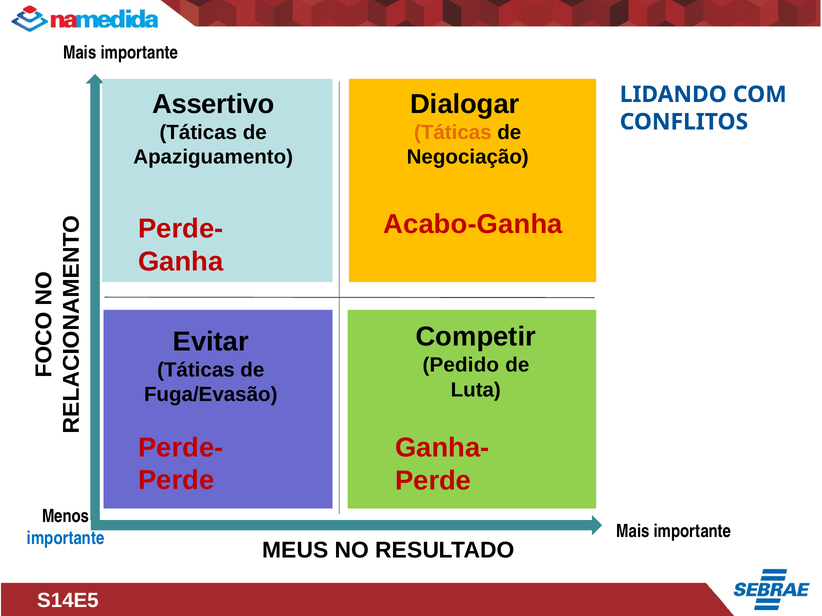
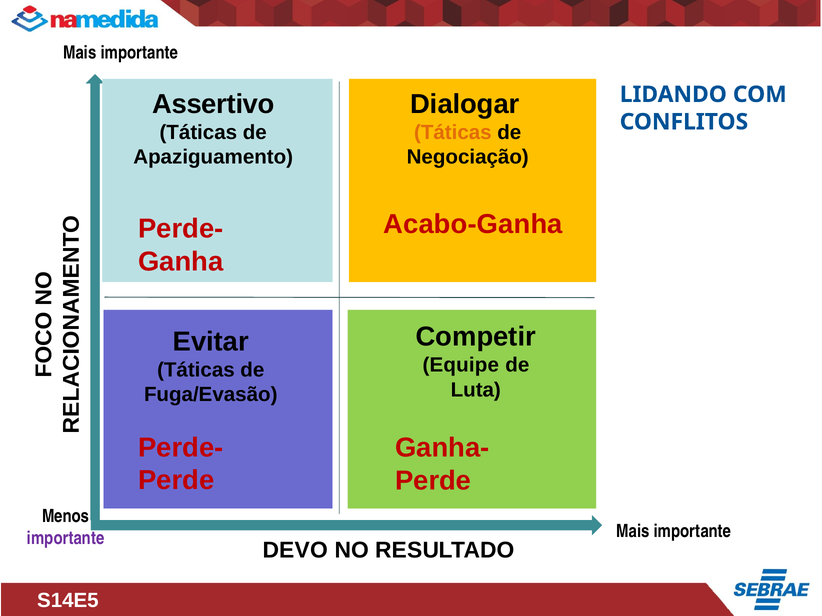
Pedido: Pedido -> Equipe (461, 365)
importante colour: blue -> purple (66, 539)
MEUS: MEUS -> DEVO (295, 551)
